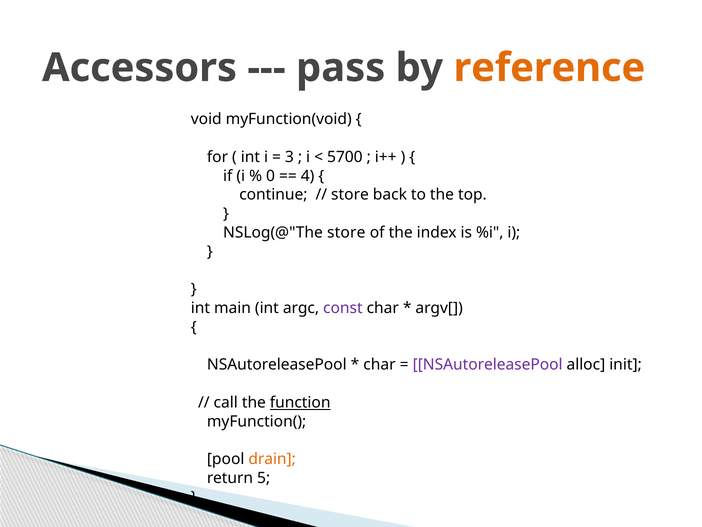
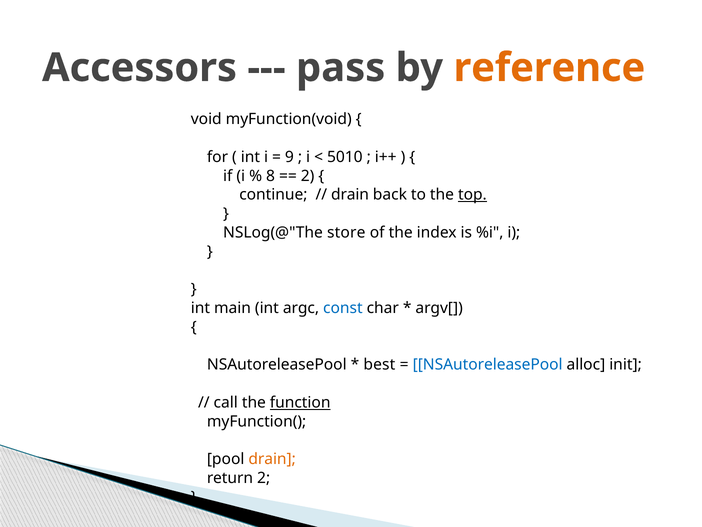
3: 3 -> 9 (289, 157)
5700: 5700 -> 5010 (345, 157)
0: 0 -> 8 (271, 176)
4: 4 -> 2 (308, 176)
store: store -> drain (350, 195)
top underline: none -> present (472, 195)
const colour: purple -> blue (343, 308)
char: char -> best (379, 364)
NSAutoreleasePool colour: purple -> blue (488, 364)
return 5: 5 -> 2 (264, 478)
